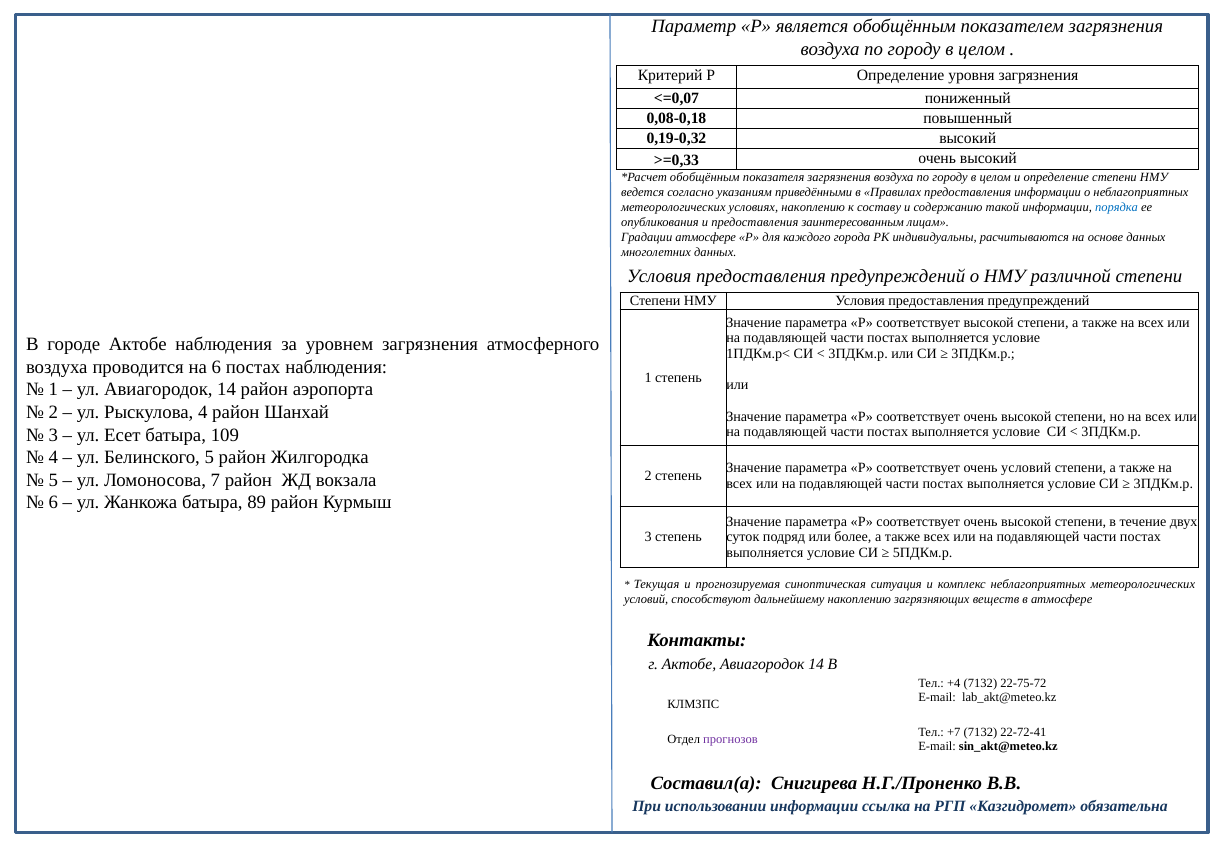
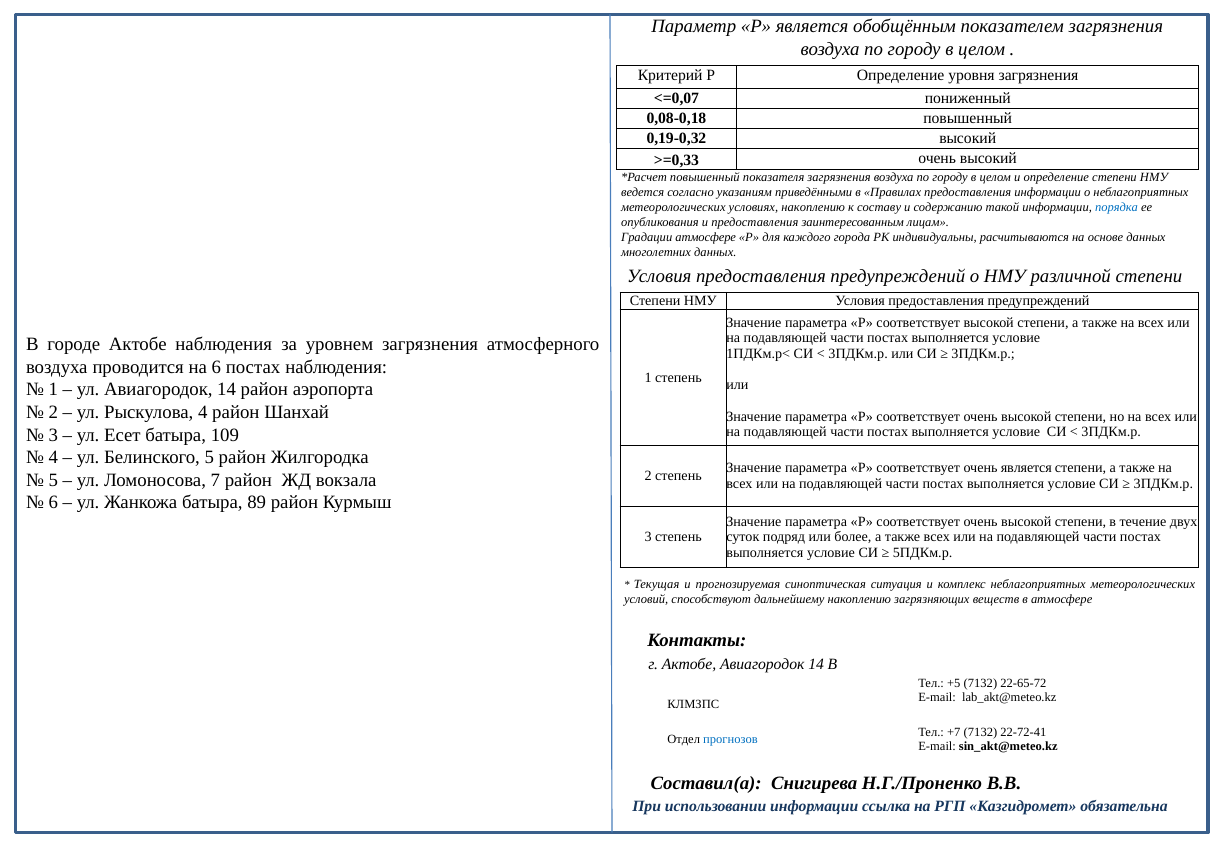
обобщённым: обобщённым -> повышенный (705, 178)
очень условий: условий -> является (1026, 468)
+4: +4 -> +5 (954, 683)
22-75-72: 22-75-72 -> 22-65-72 (1023, 683)
прогнозов colour: purple -> blue (731, 739)
